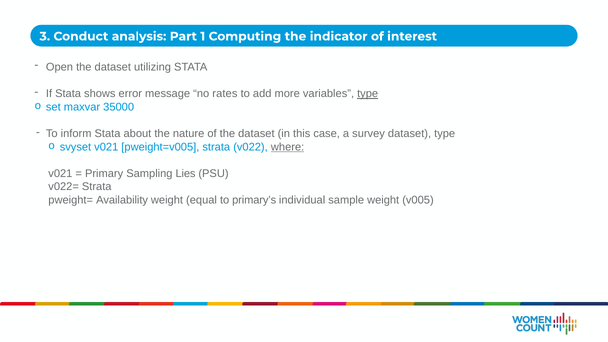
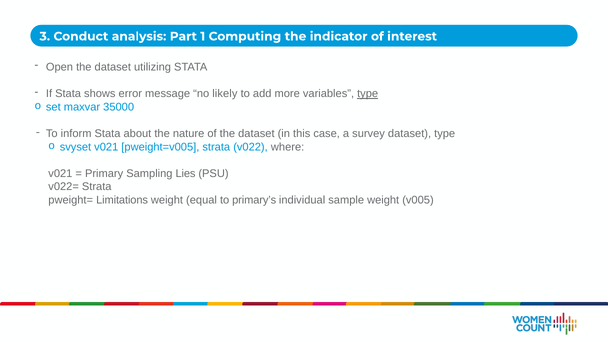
rates: rates -> likely (225, 94)
where underline: present -> none (288, 147)
Availability: Availability -> Limitations (122, 200)
